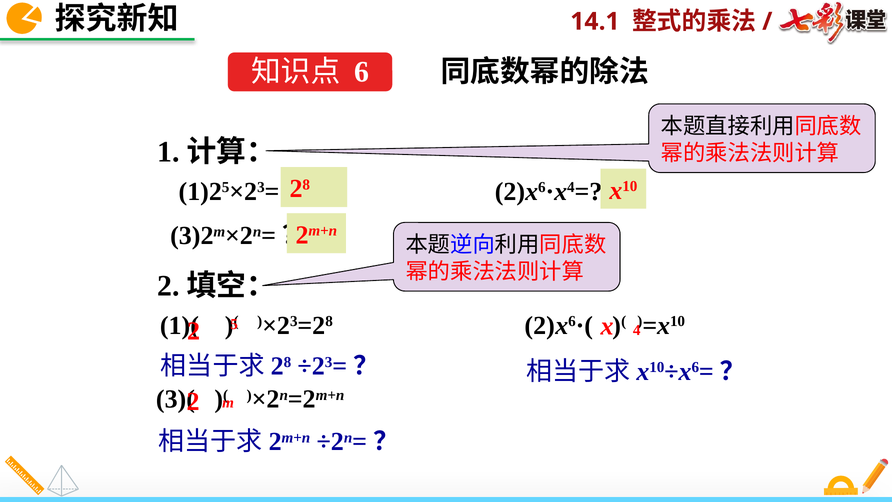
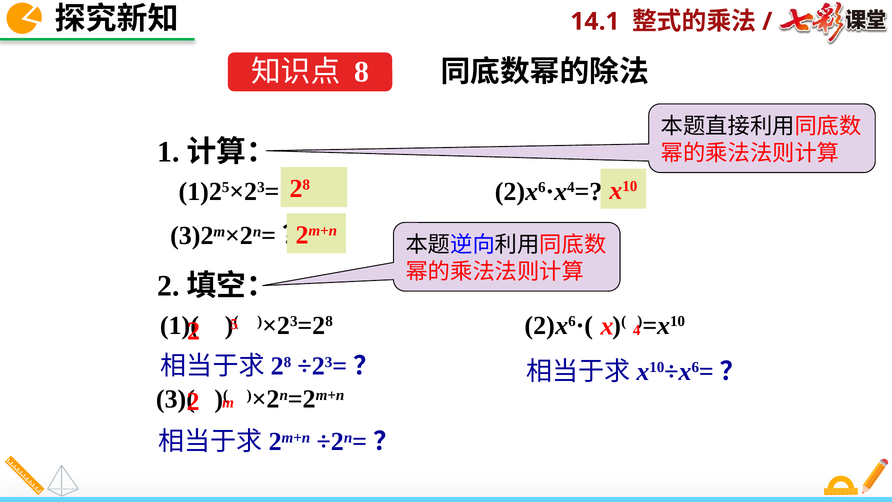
6: 6 -> 8 (361, 72)
